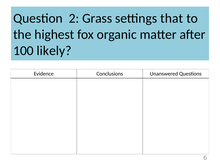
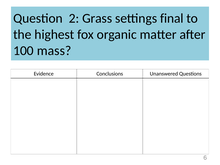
that: that -> final (172, 18)
likely: likely -> mass (54, 51)
